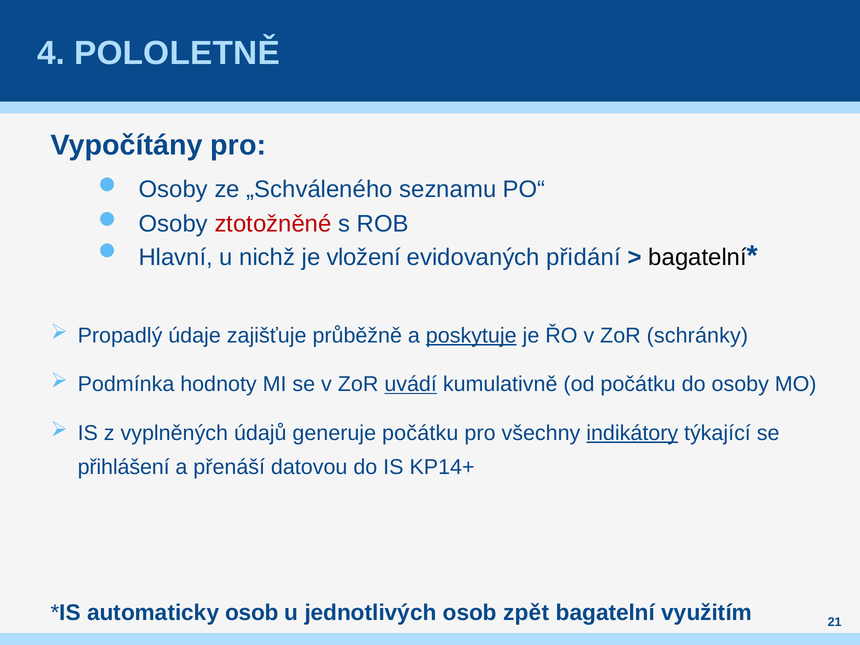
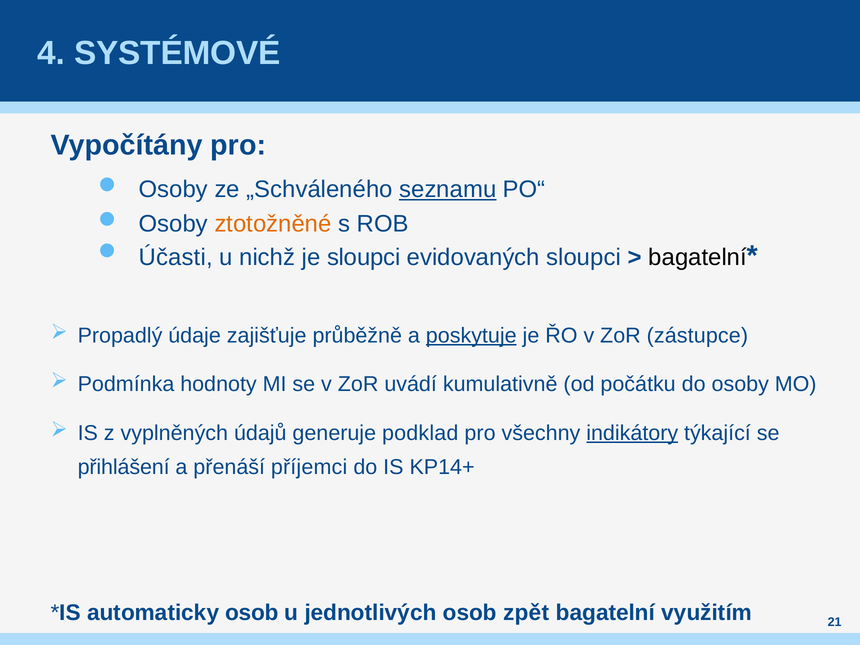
POLOLETNĚ: POLOLETNĚ -> SYSTÉMOVÉ (177, 53)
seznamu underline: none -> present (448, 189)
ztotožněné colour: red -> orange (273, 224)
Hlavní: Hlavní -> Účasti (176, 257)
je vložení: vložení -> sloupci (364, 257)
evidovaných přidání: přidání -> sloupci (584, 257)
schránky: schránky -> zástupce (697, 335)
uvádí underline: present -> none (411, 384)
generuje počátku: počátku -> podklad (420, 433)
datovou: datovou -> příjemci (309, 467)
